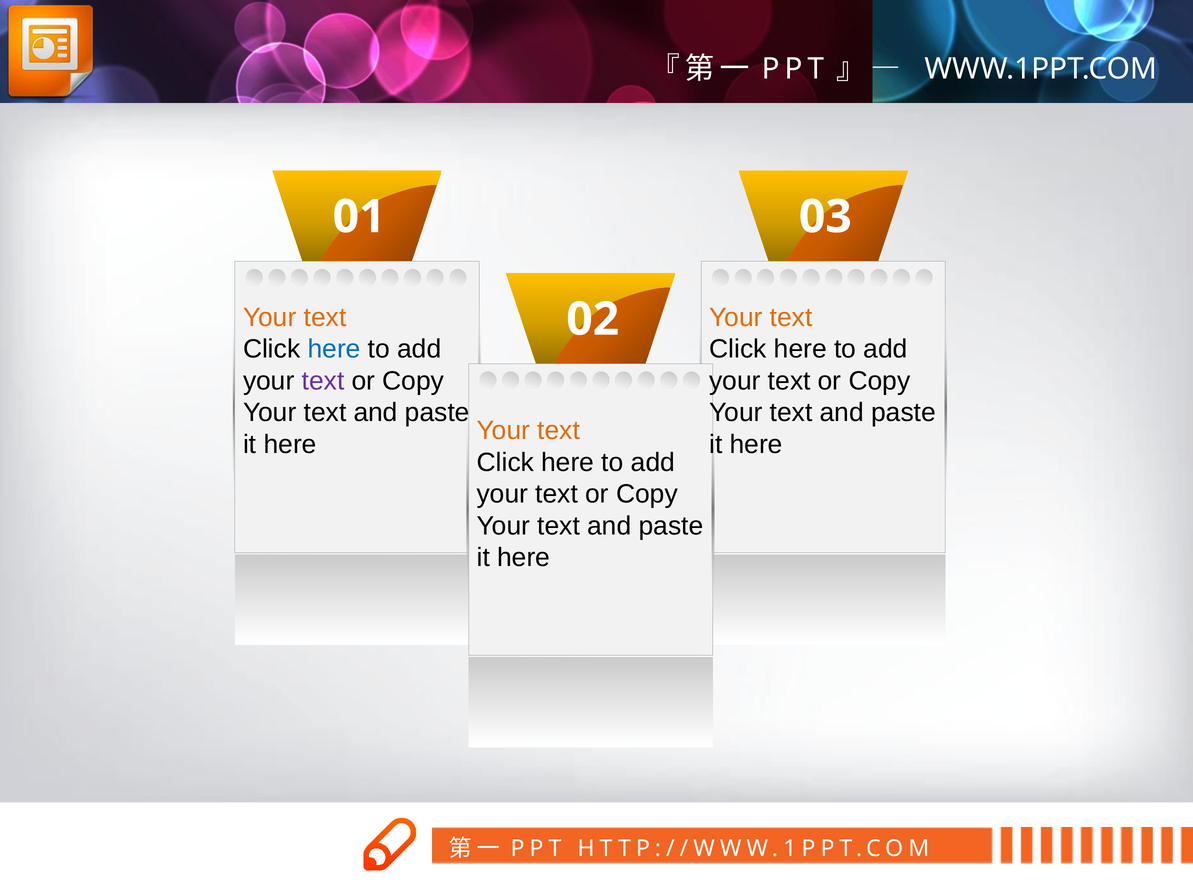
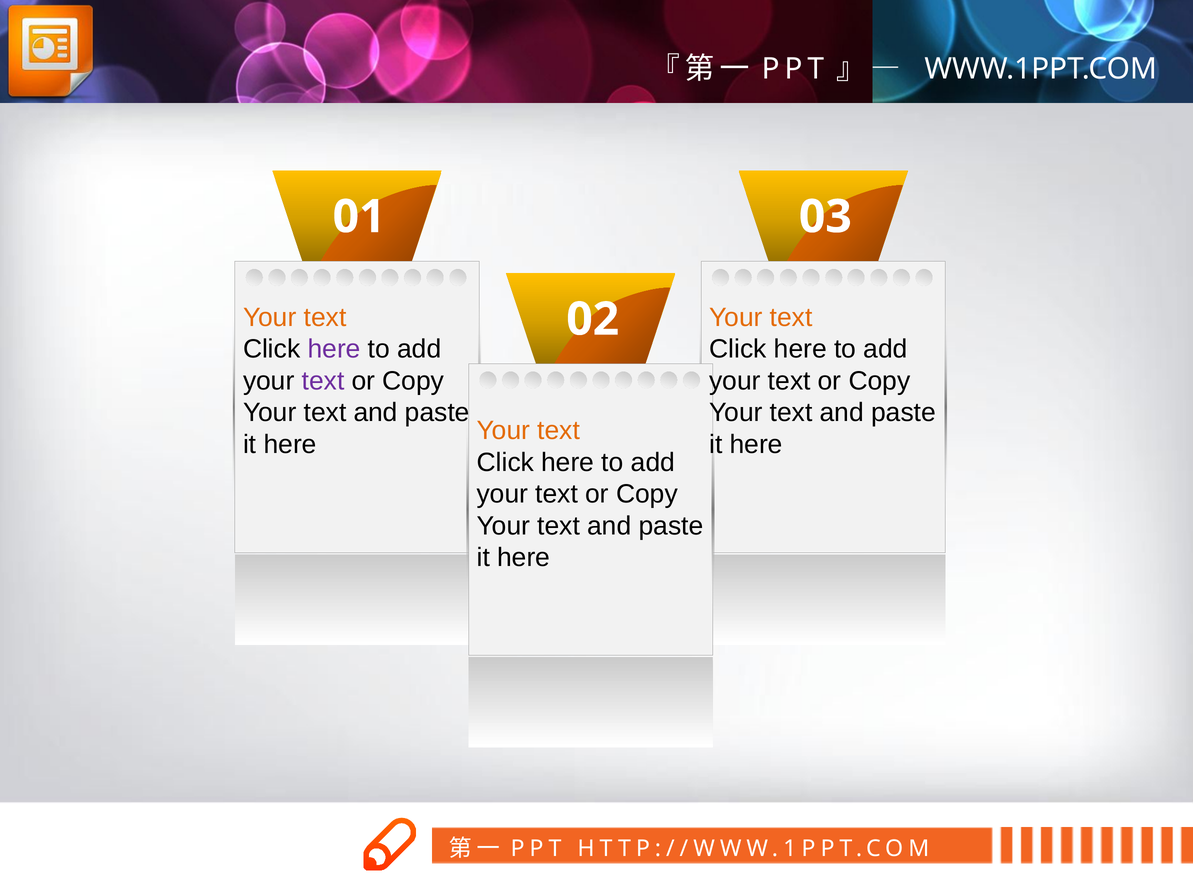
here colour: blue -> purple (334, 349)
